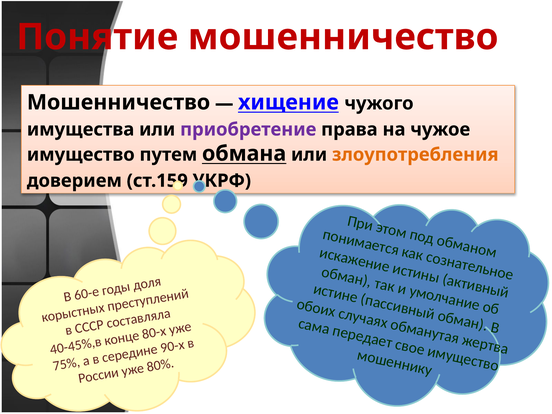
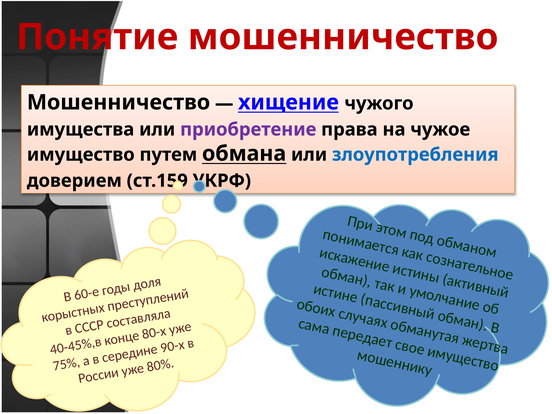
злоупотребления colour: orange -> blue (415, 155)
